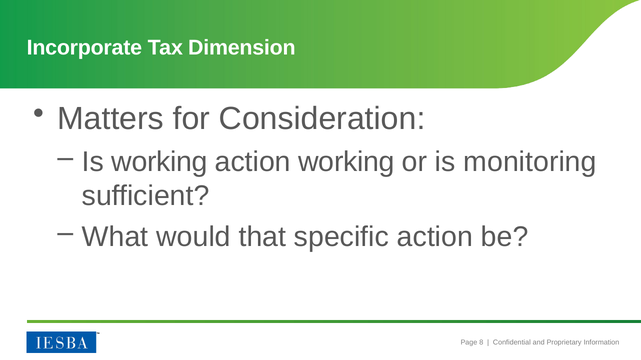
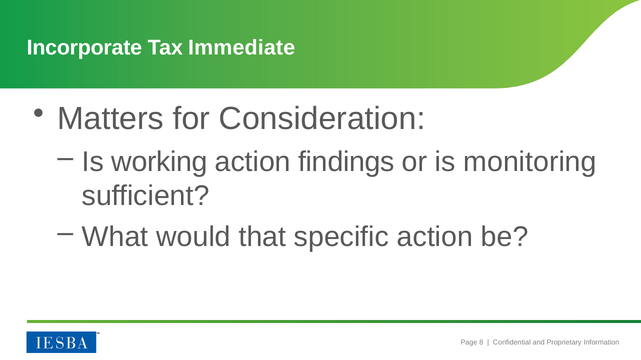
Dimension: Dimension -> Immediate (242, 48)
action working: working -> findings (346, 162)
